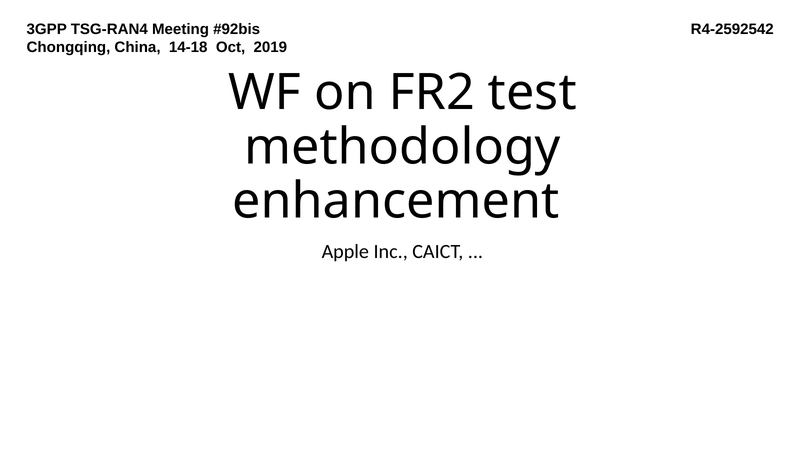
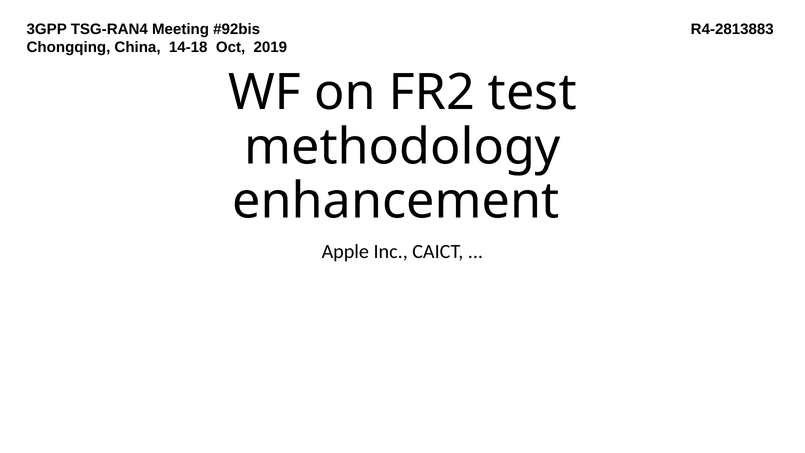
R4-2592542: R4-2592542 -> R4-2813883 (732, 29)
